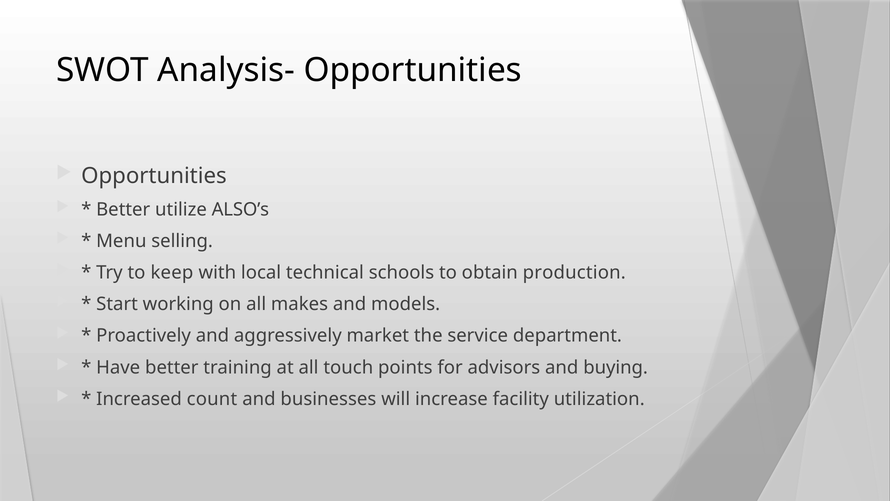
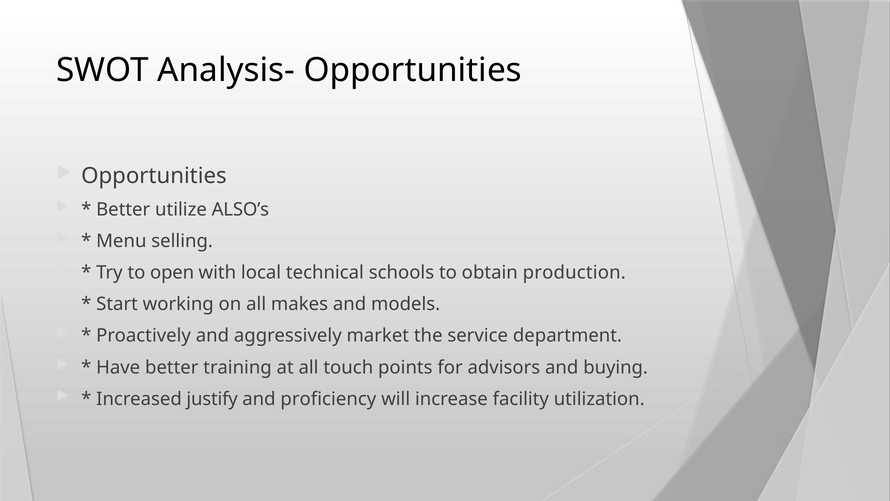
keep: keep -> open (172, 273)
count: count -> justify (212, 399)
businesses: businesses -> proficiency (328, 399)
